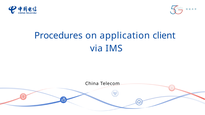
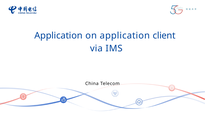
Procedures: Procedures -> Application (58, 36)
